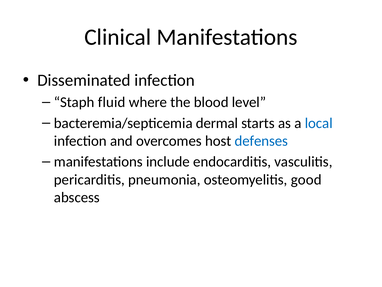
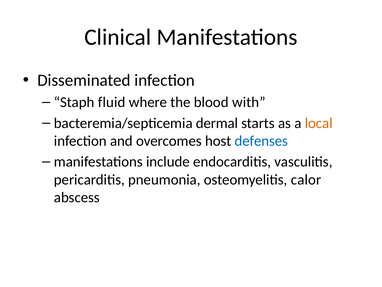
level: level -> with (249, 102)
local colour: blue -> orange (319, 123)
good: good -> calor (306, 179)
